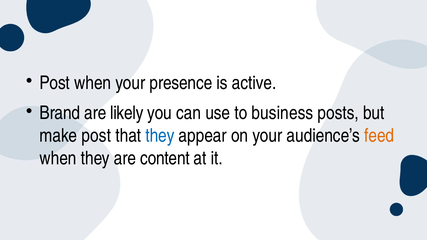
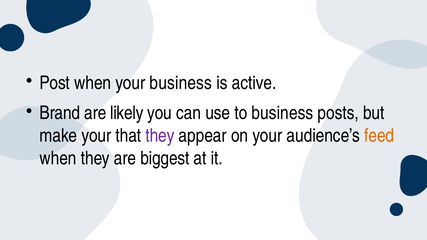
your presence: presence -> business (181, 83)
make post: post -> your (96, 136)
they colour: blue -> purple (160, 136)
content: content -> biggest (165, 158)
